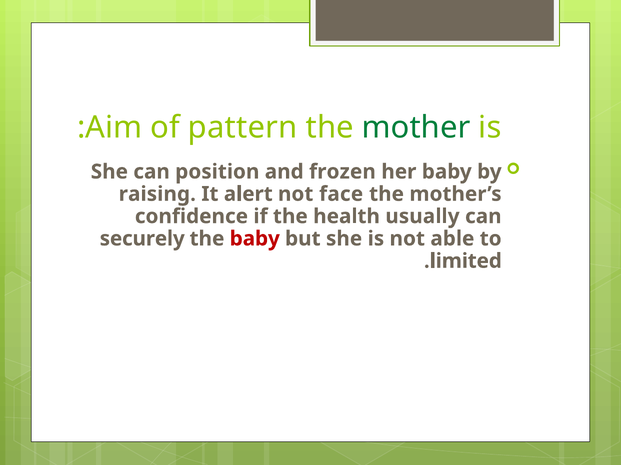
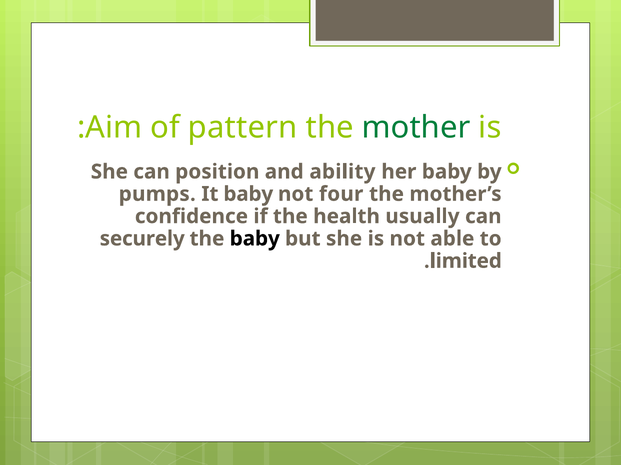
frozen: frozen -> ability (342, 172)
raising: raising -> pumps (157, 194)
It alert: alert -> baby (248, 194)
face: face -> four (341, 194)
baby colour: red -> black (255, 239)
